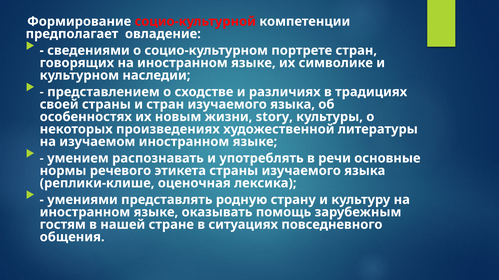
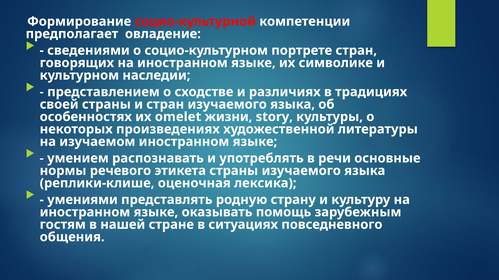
новым: новым -> omelet (178, 117)
